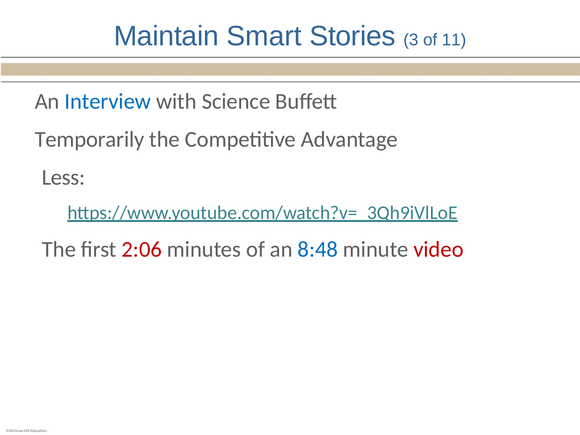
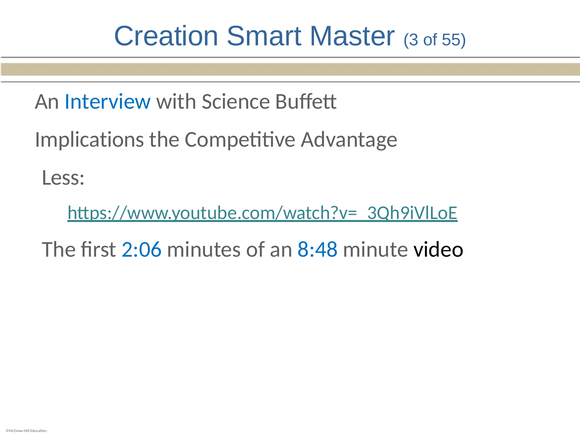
Maintain: Maintain -> Creation (166, 36)
Stories: Stories -> Master (352, 36)
11: 11 -> 55 (454, 40)
Temporarily: Temporarily -> Implications (90, 139)
2:06 colour: red -> blue (142, 249)
video colour: red -> black (438, 249)
